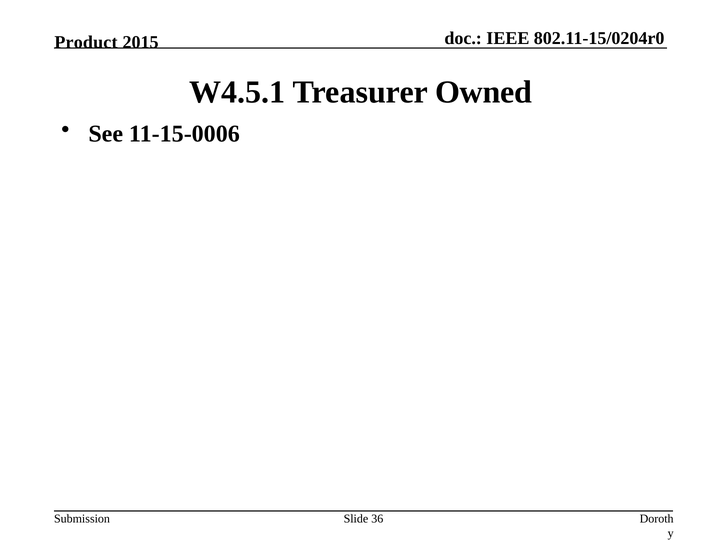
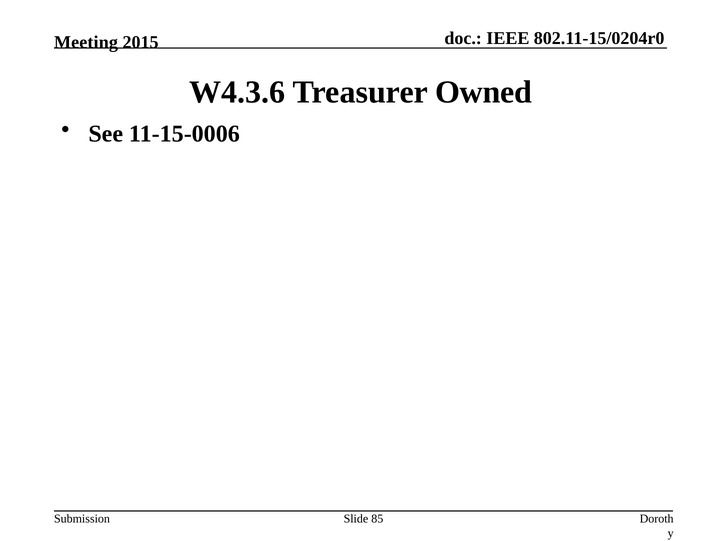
Product: Product -> Meeting (86, 42)
W4.5.1: W4.5.1 -> W4.3.6 (237, 92)
36: 36 -> 85 (377, 519)
